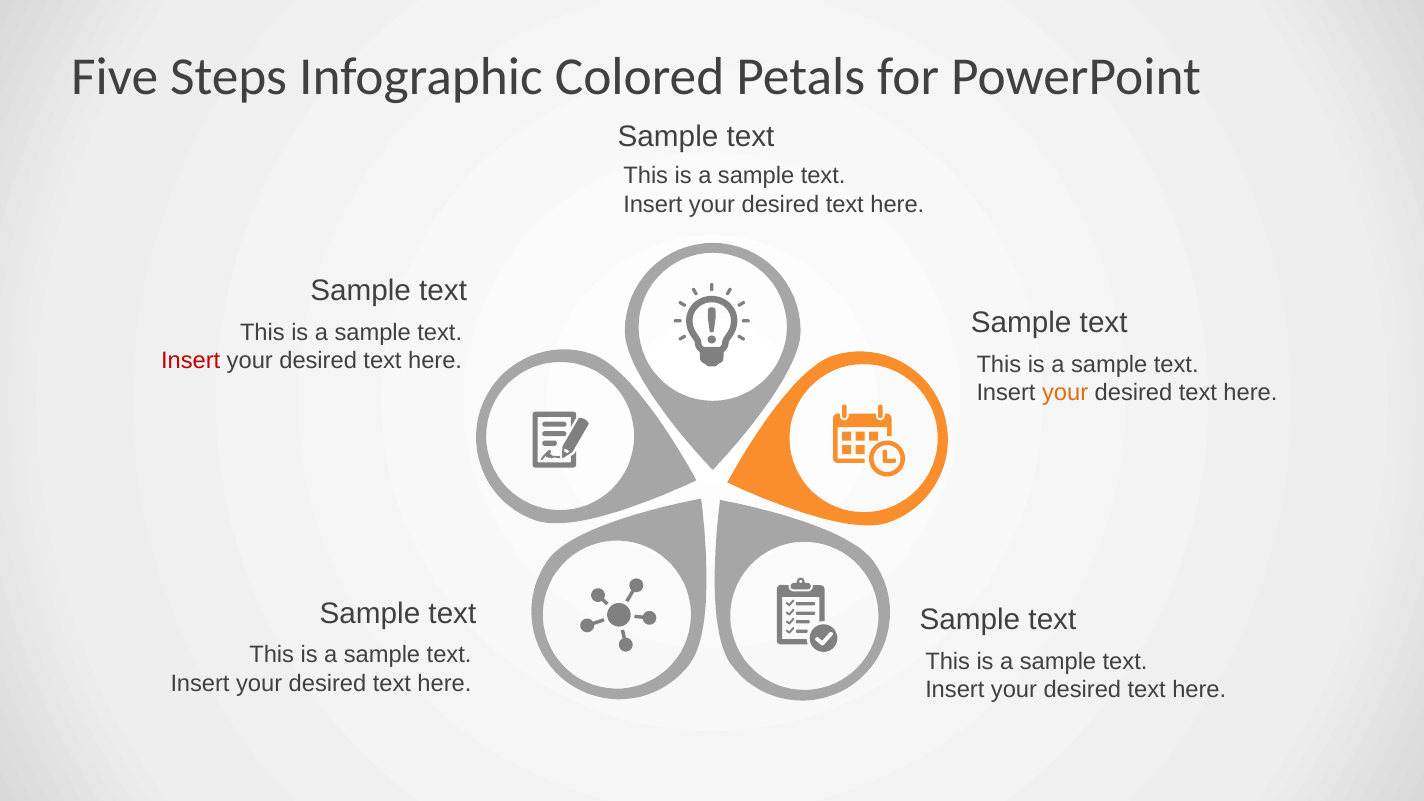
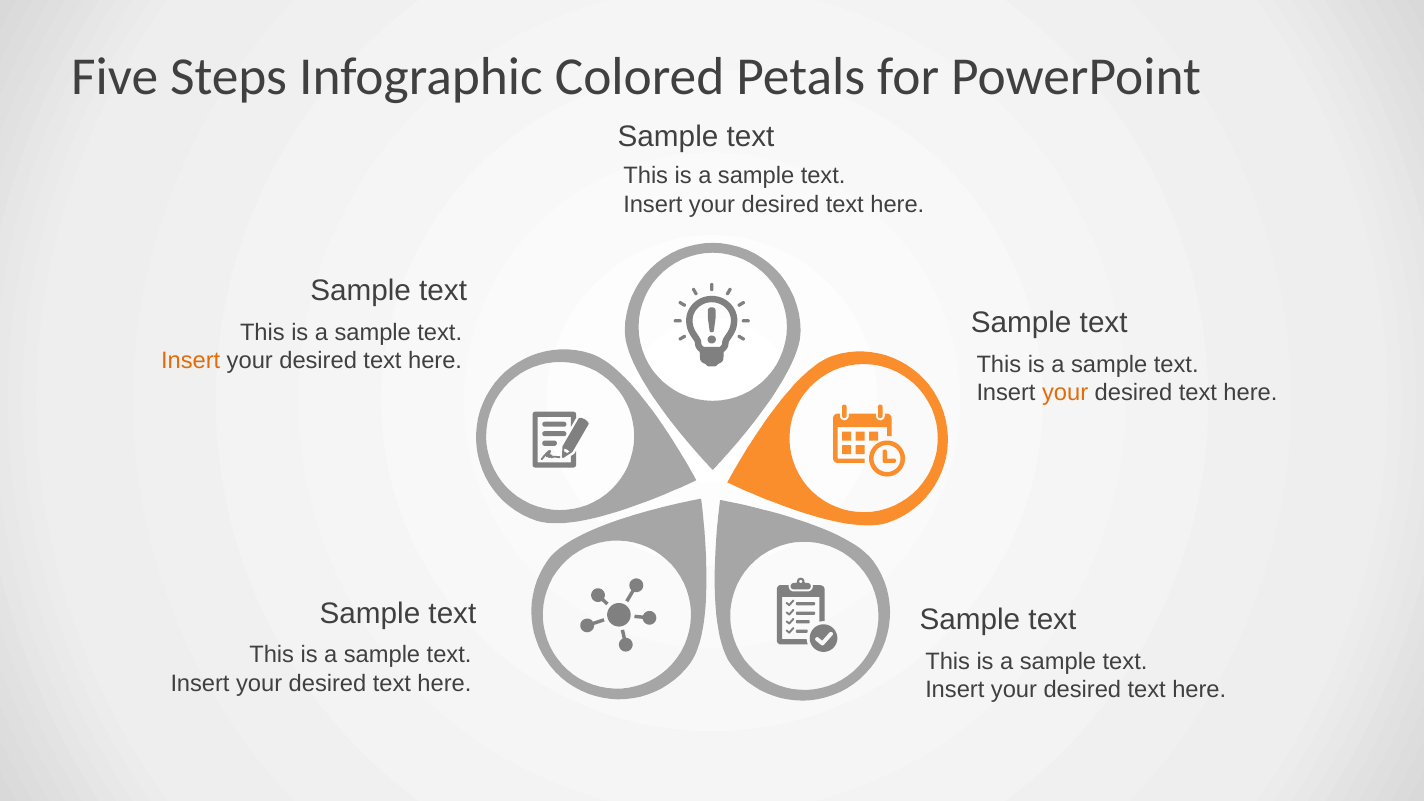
Insert colour: red -> orange (191, 361)
